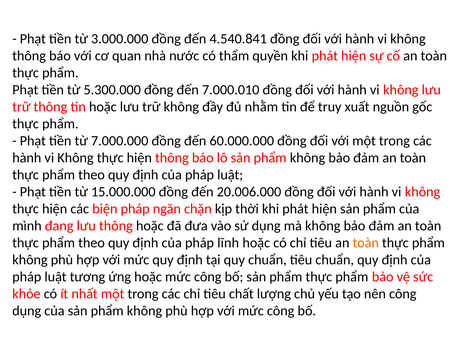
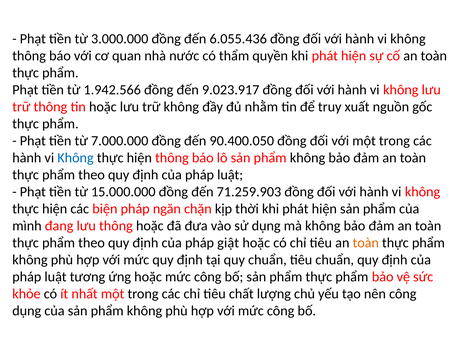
4.540.841: 4.540.841 -> 6.055.436 (238, 39)
5.300.000: 5.300.000 -> 1.942.566 (112, 90)
7.000.010: 7.000.010 -> 9.023.917 (231, 90)
60.000.000: 60.000.000 -> 90.400.050 (242, 141)
Không colour: black -> blue (76, 158)
20.006.000: 20.006.000 -> 71.259.903 (249, 192)
lĩnh: lĩnh -> giật (228, 243)
